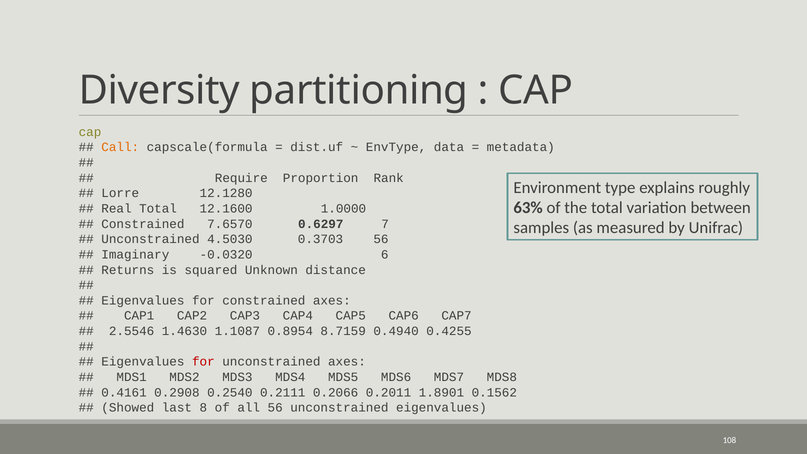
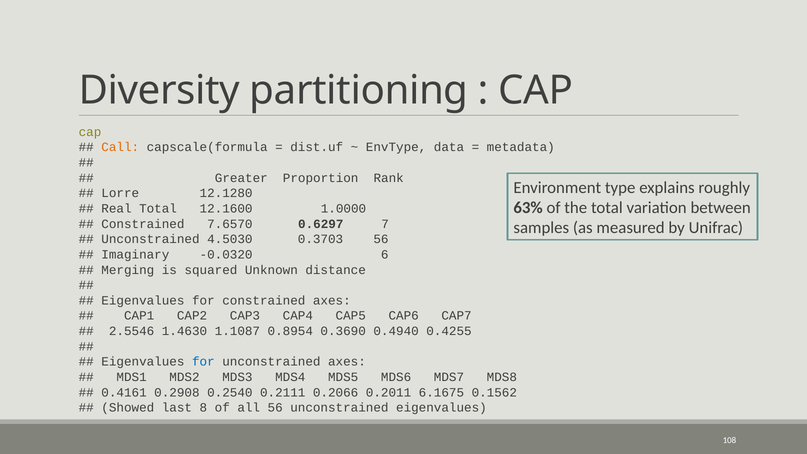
Require: Require -> Greater (241, 178)
Returns: Returns -> Merging (128, 270)
8.7159: 8.7159 -> 0.3690 (343, 331)
for colour: red -> blue (203, 362)
1.8901: 1.8901 -> 6.1675 (441, 392)
